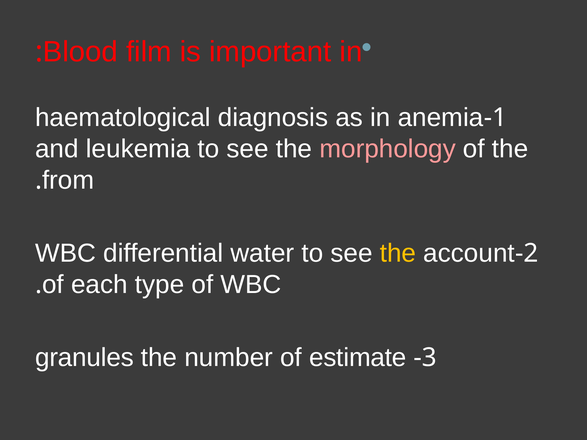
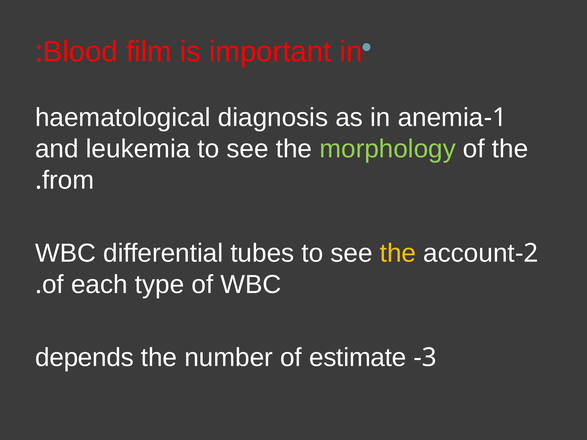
morphology colour: pink -> light green (388, 149)
water: water -> tubes (262, 253)
granules: granules -> depends (85, 358)
